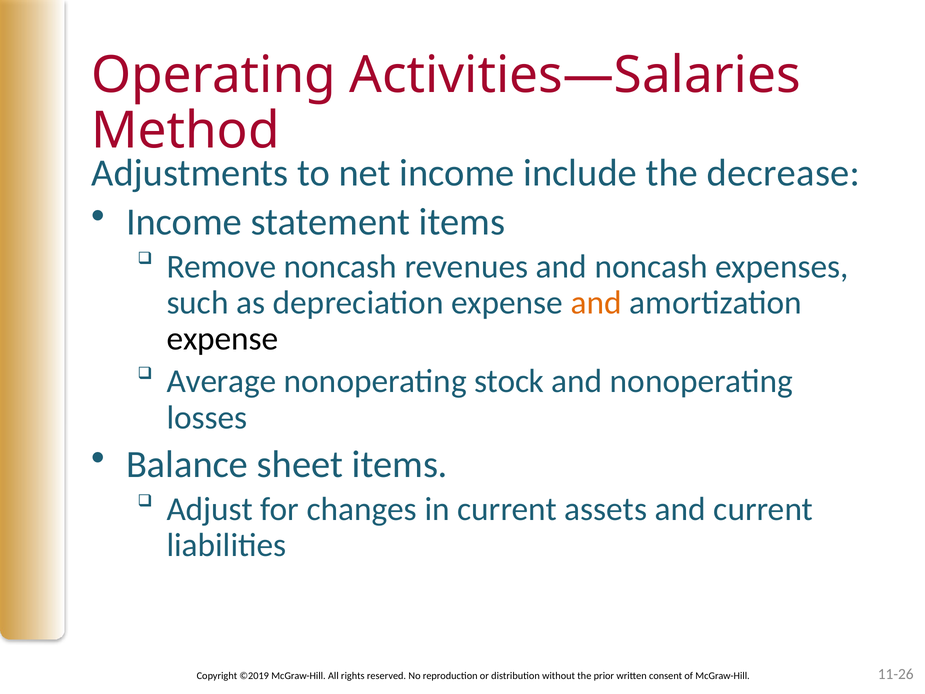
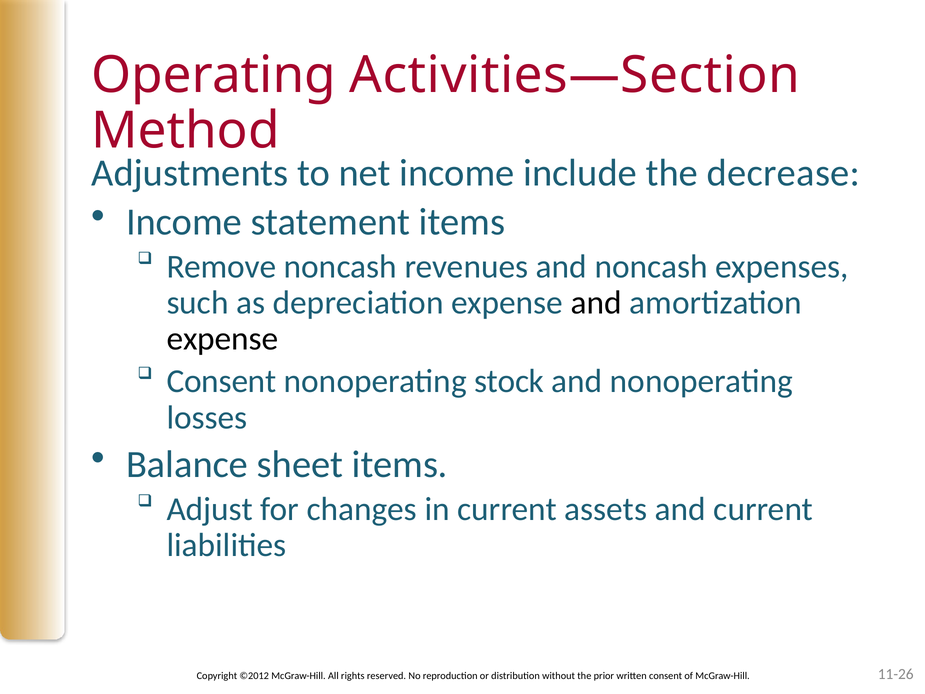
Activities—Salaries: Activities—Salaries -> Activities—Section (575, 75)
and colour: orange -> black (596, 303)
Average: Average -> Consent (221, 381)
©2019: ©2019 -> ©2012 (254, 676)
